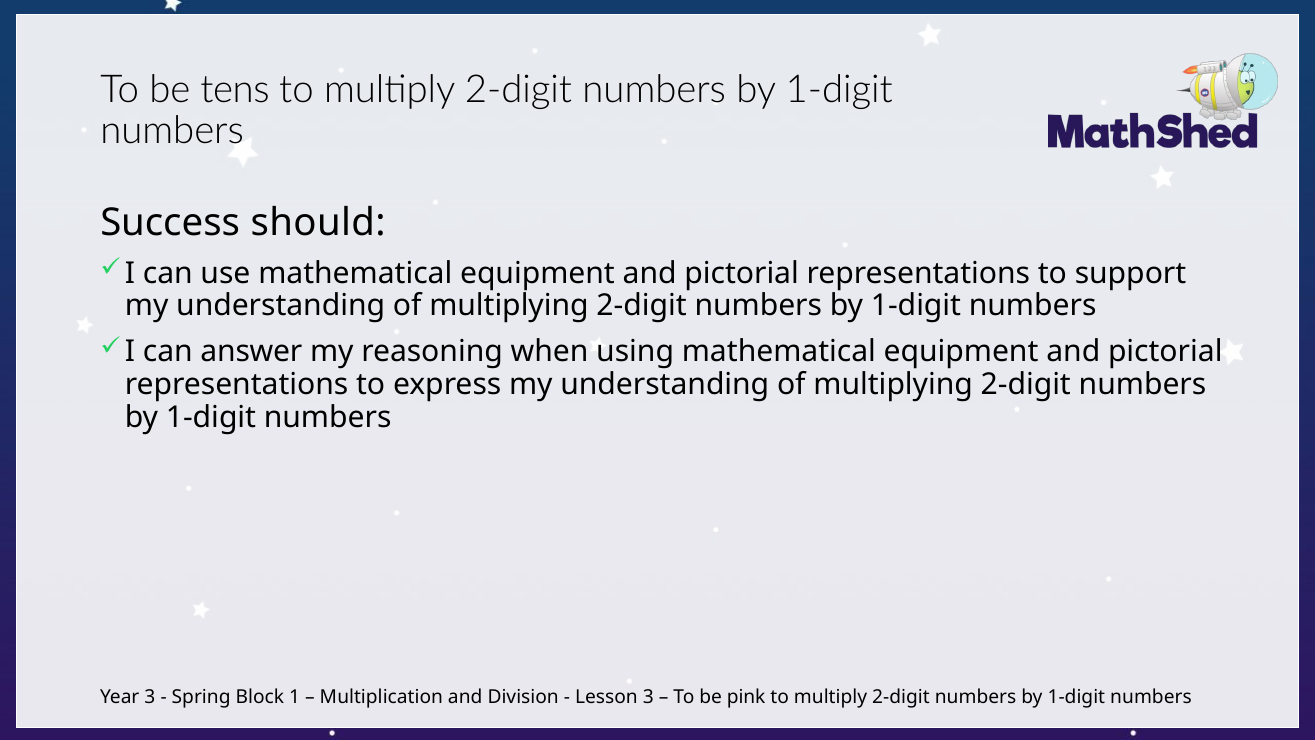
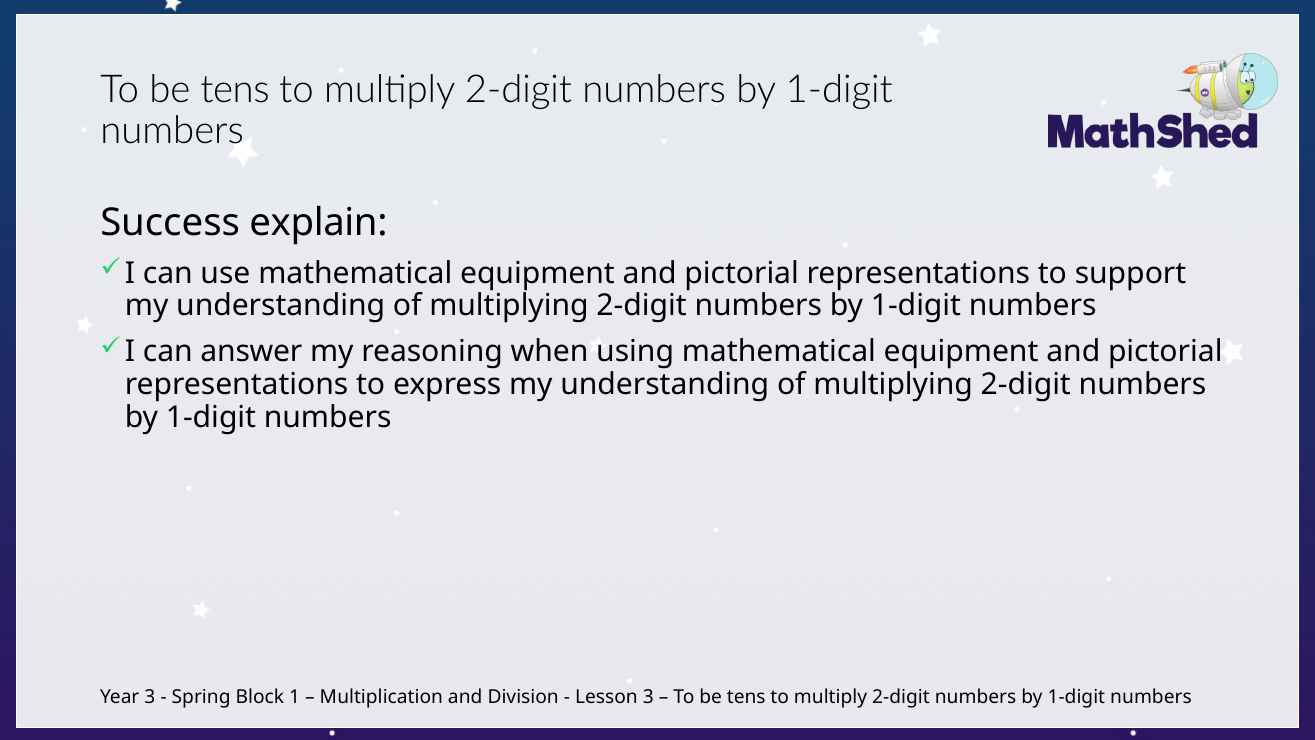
should: should -> explain (318, 222)
pink: pink -> tens (746, 697)
